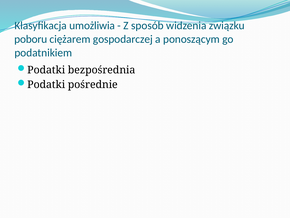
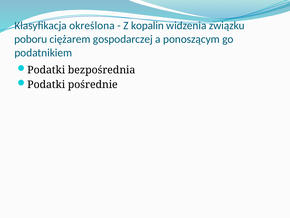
umożliwia: umożliwia -> określona (92, 26)
sposób: sposób -> kopalin (147, 26)
